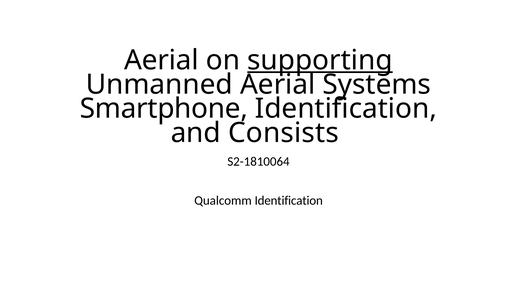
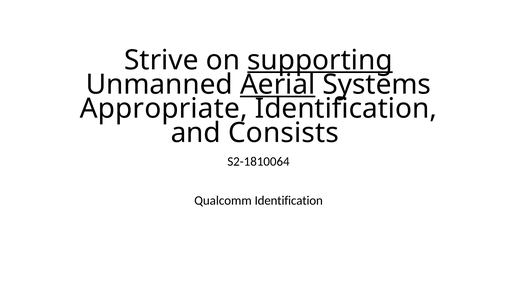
Aerial: Aerial -> Strive (161, 60)
Aerial underline: none -> present (278, 84)
Smartphone: Smartphone -> Appropriate (164, 109)
